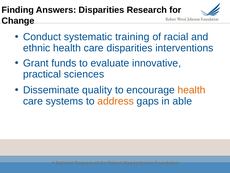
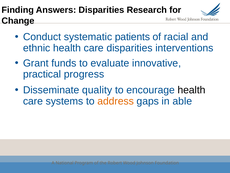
training: training -> patients (132, 37)
sciences: sciences -> progress (84, 74)
health colour: orange -> black (192, 90)
